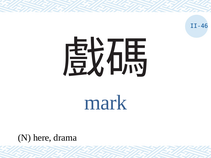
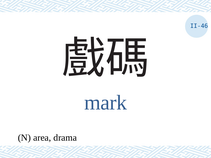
here: here -> area (42, 138)
